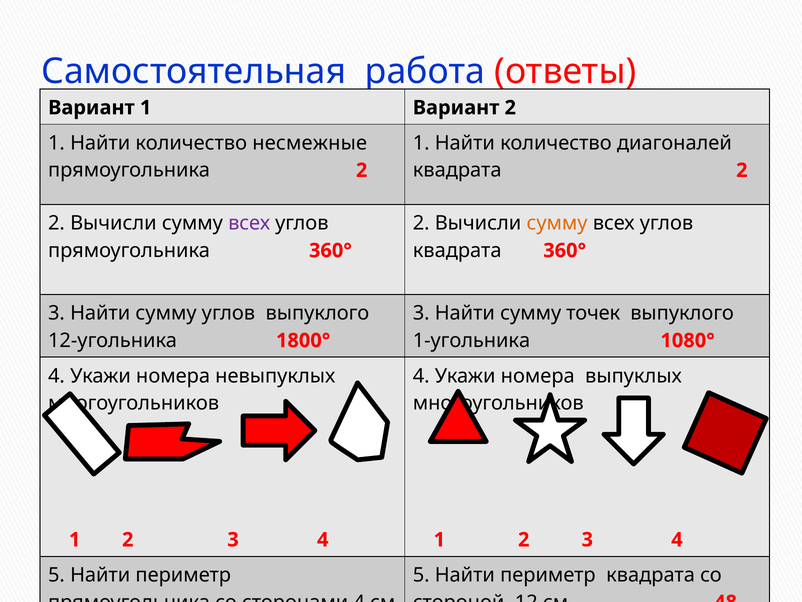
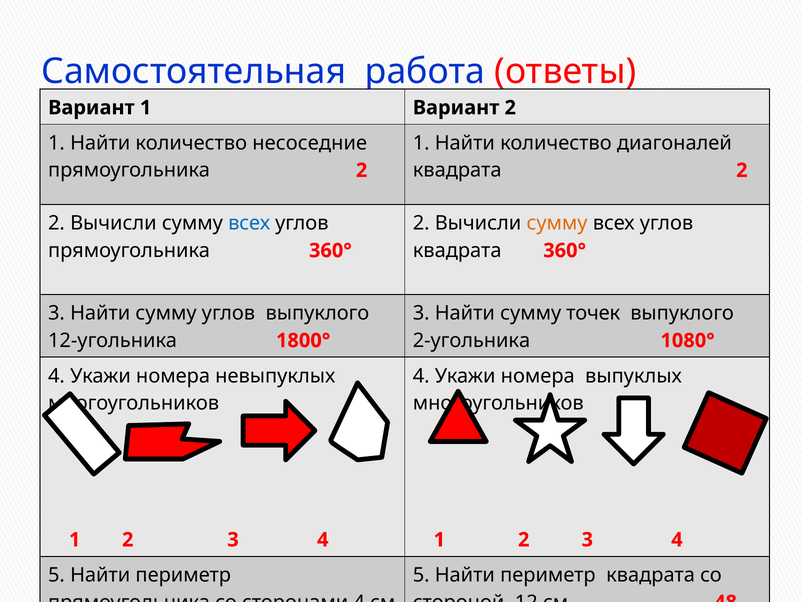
несмежные: несмежные -> несоседние (310, 143)
всех colour: purple -> blue (249, 223)
1-угольника: 1-угольника -> 2-угольника (471, 340)
